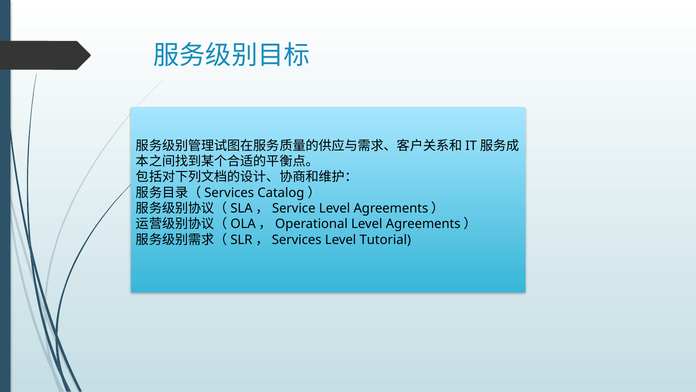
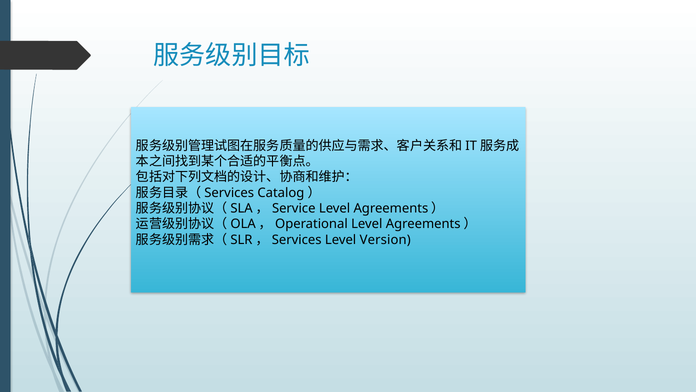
Tutorial: Tutorial -> Version (385, 240)
